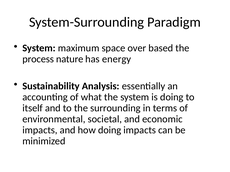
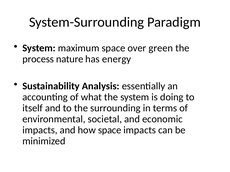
based: based -> green (161, 48)
how doing: doing -> space (110, 130)
